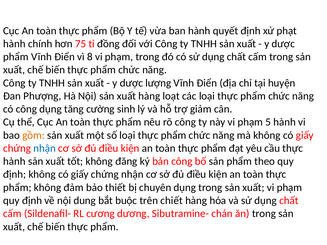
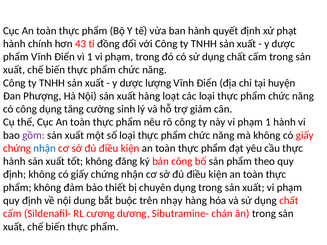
75: 75 -> 43 (81, 44)
vì 8: 8 -> 1 (90, 57)
phạm 5: 5 -> 1 (268, 122)
gồm colour: orange -> purple (34, 135)
chiết: chiết -> nhạy (172, 201)
